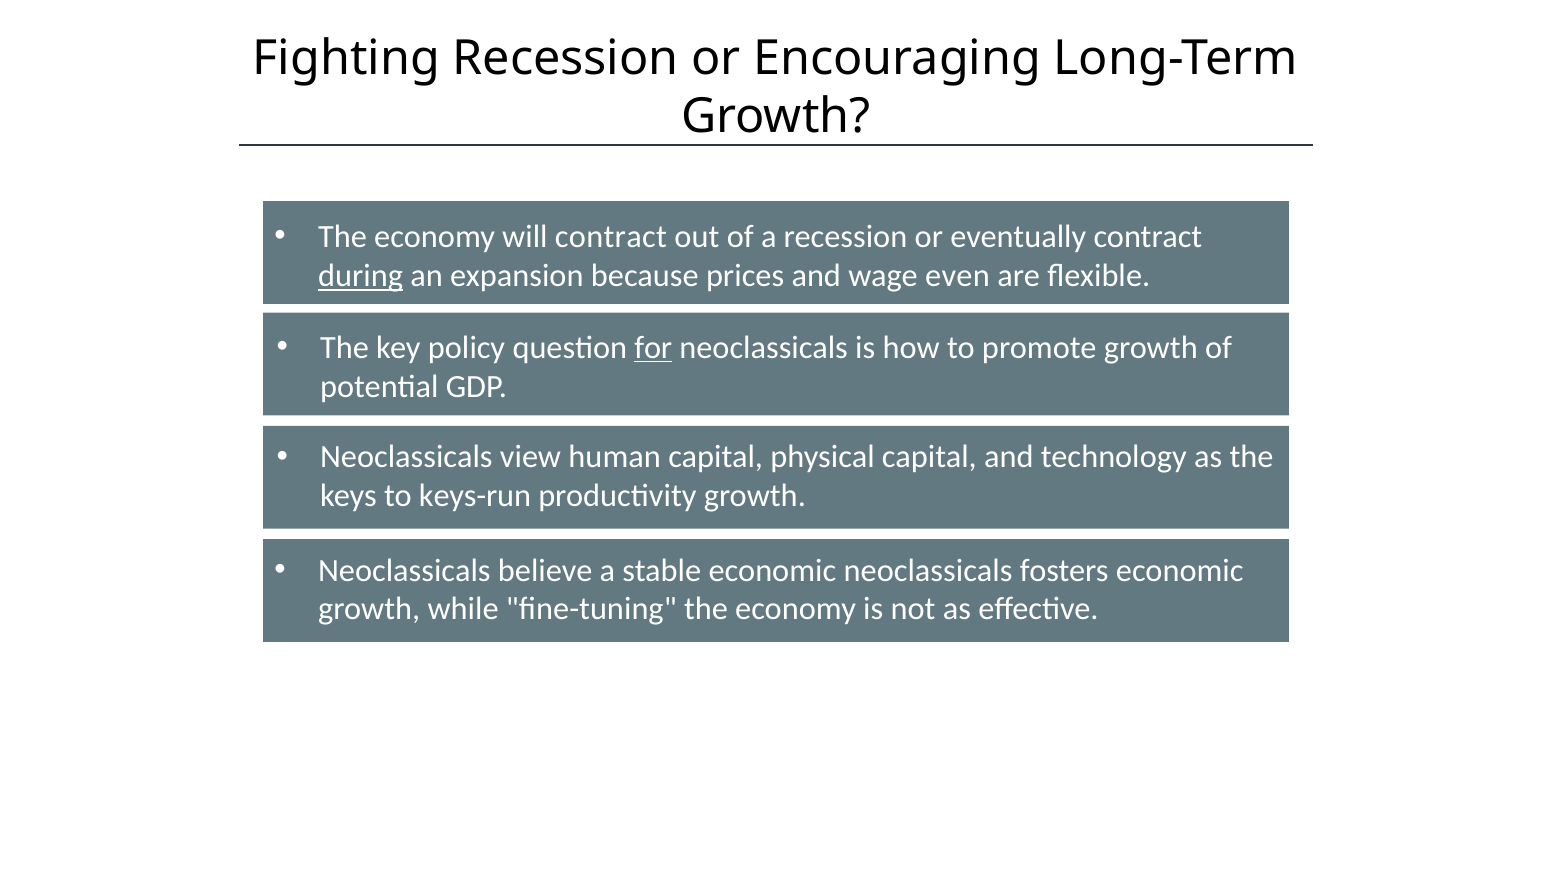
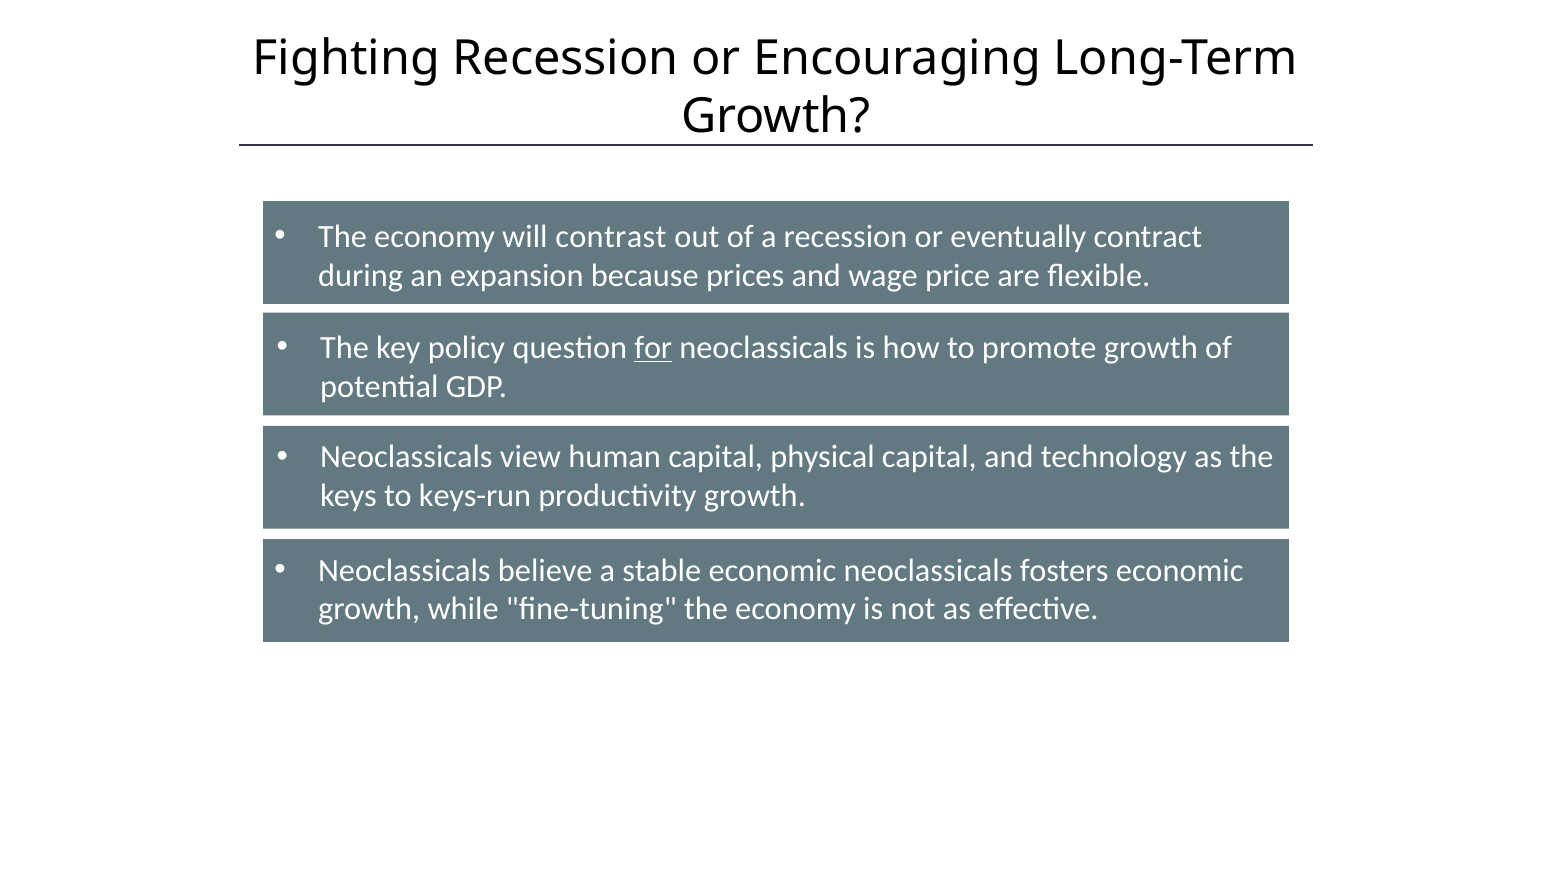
will contract: contract -> contrast (611, 237)
during underline: present -> none (361, 276)
even: even -> price (958, 276)
